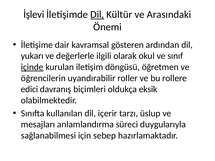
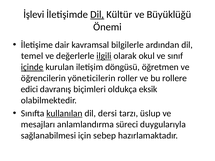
Arasındaki: Arasındaki -> Büyüklüğü (169, 15)
gösteren: gösteren -> bilgilerle (127, 45)
yukarı: yukarı -> temel (32, 56)
ilgili underline: none -> present (104, 56)
uyandırabilir: uyandırabilir -> yöneticilerin (92, 78)
kullanılan underline: none -> present (64, 114)
içerir: içerir -> dersi (108, 114)
